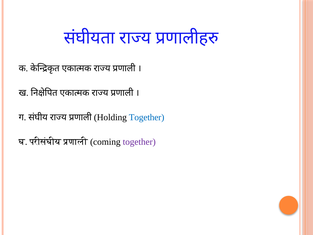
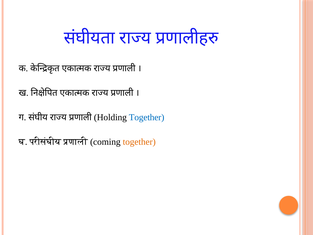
together colour: purple -> orange (139, 142)
